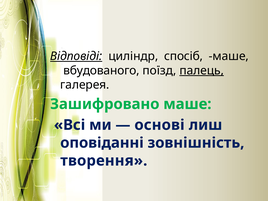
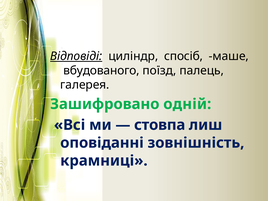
палець underline: present -> none (202, 71)
Зашифровано маше: маше -> одній (187, 104)
основі: основі -> стовпа (160, 125)
творення: творення -> крамниці (104, 161)
